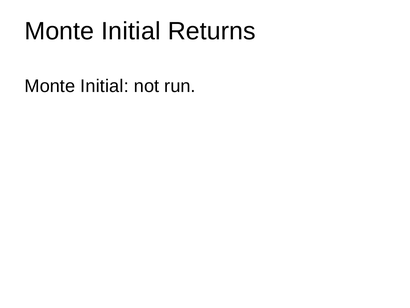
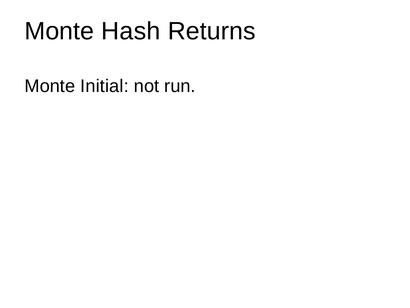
Initial: Initial -> Hash (131, 31)
